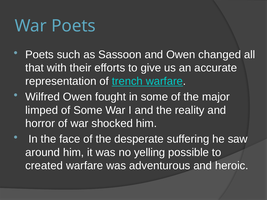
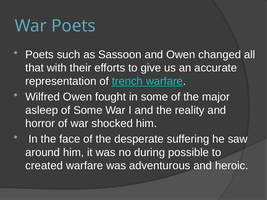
limped: limped -> asleep (42, 110)
yelling: yelling -> during (150, 153)
